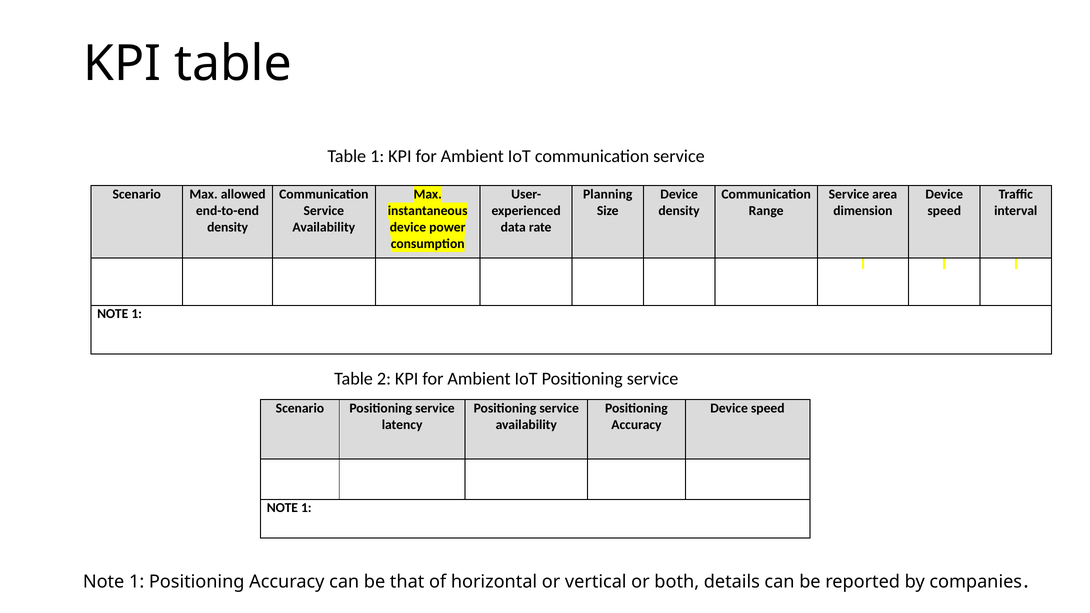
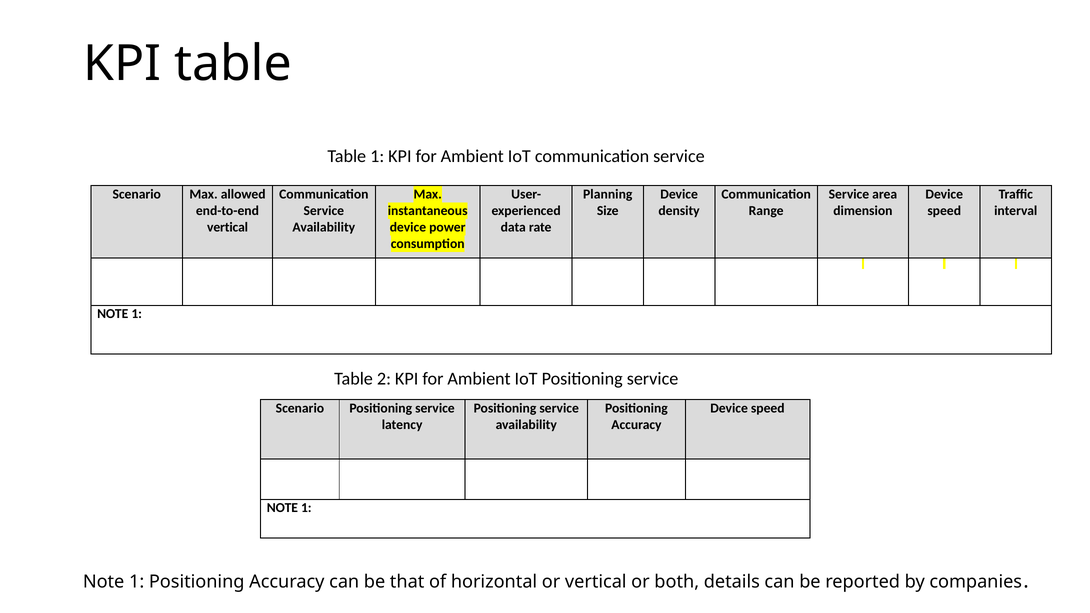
density: density -> vertical (228, 227)
